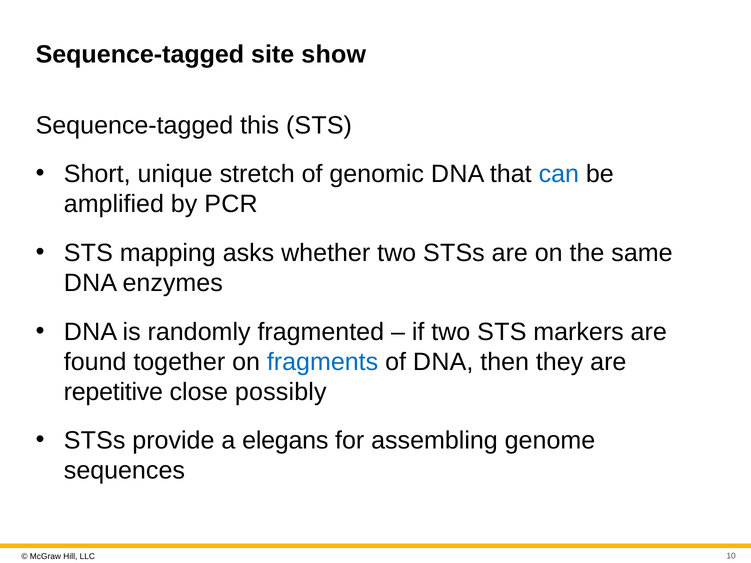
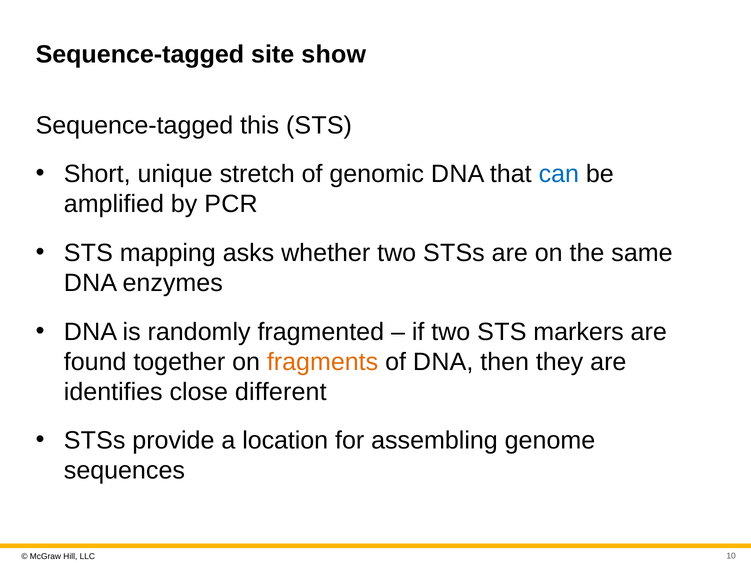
fragments colour: blue -> orange (323, 362)
repetitive: repetitive -> identifies (113, 392)
possibly: possibly -> different (281, 392)
elegans: elegans -> location (285, 441)
